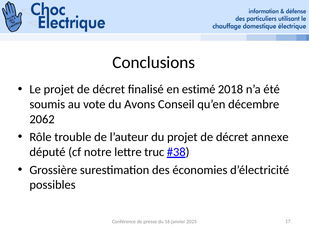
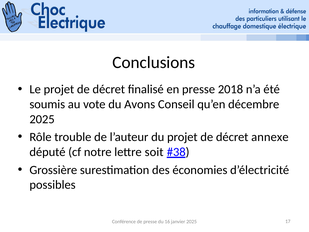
en estimé: estimé -> presse (199, 89)
2062: 2062 -> 2025 (42, 119)
truc: truc -> soit (154, 152)
